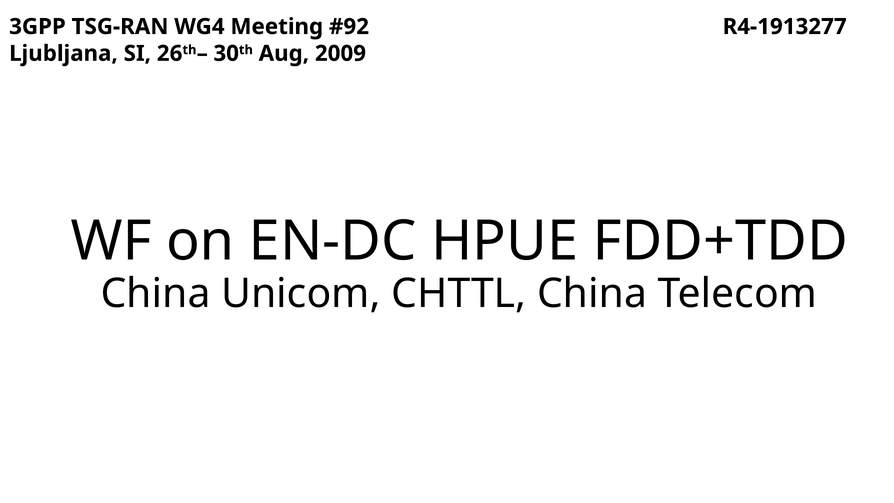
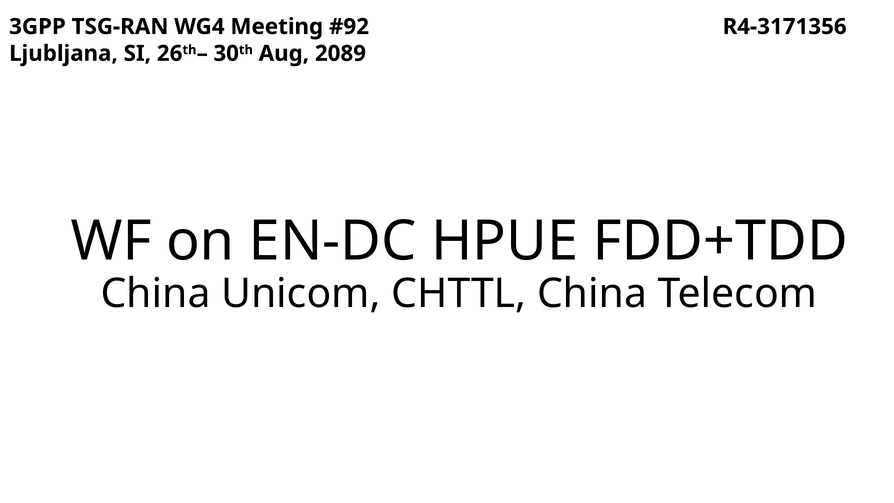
R4-1913277: R4-1913277 -> R4-3171356 (785, 27)
2009: 2009 -> 2089 (340, 53)
